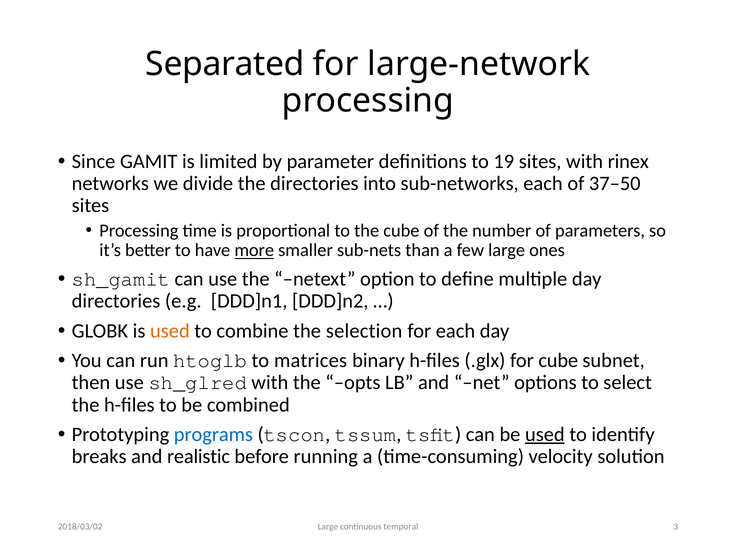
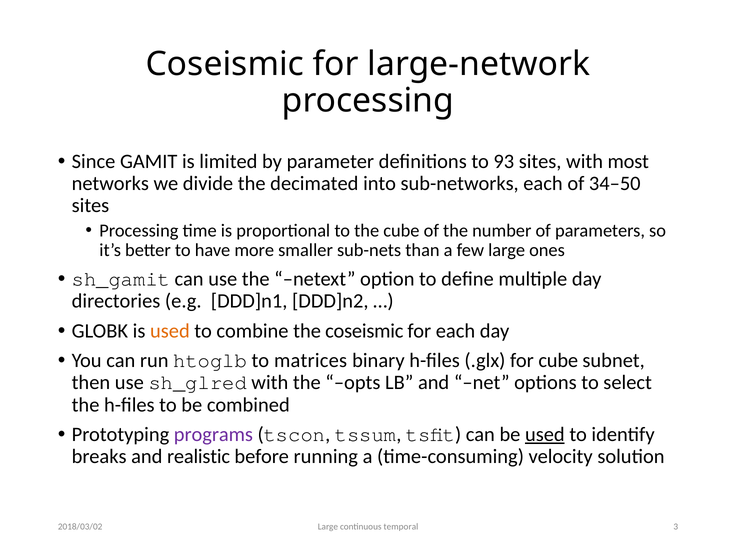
Separated: Separated -> Coseismic (225, 64)
19: 19 -> 93 (504, 162)
rinex: rinex -> most (628, 162)
the directories: directories -> decimated (314, 184)
37–50: 37–50 -> 34–50 (615, 184)
more underline: present -> none (254, 250)
the selection: selection -> coseismic (364, 331)
programs colour: blue -> purple (213, 435)
